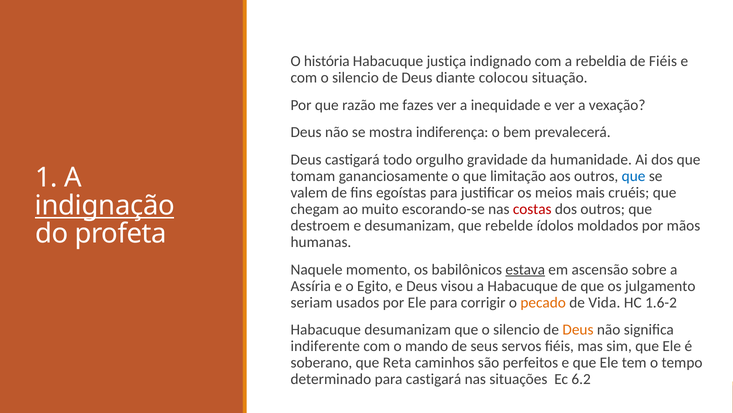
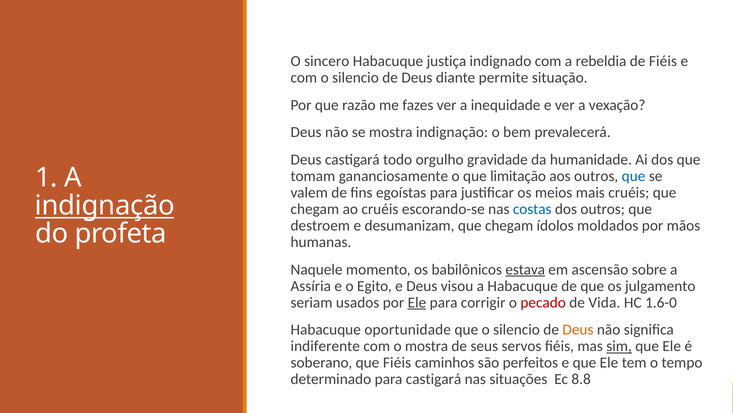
história: história -> sincero (327, 61)
colocou: colocou -> permite (504, 78)
mostra indiferença: indiferença -> indignação (452, 132)
ao muito: muito -> cruéis (380, 209)
costas colour: red -> blue (532, 209)
desumanizam que rebelde: rebelde -> chegam (509, 225)
Ele underline: none -> present (417, 302)
pecado colour: orange -> red (543, 302)
1.6-2: 1.6-2 -> 1.6-0 (661, 302)
Habacuque desumanizam: desumanizam -> oportunidade (408, 329)
o mando: mando -> mostra (427, 346)
sim underline: none -> present (619, 346)
que Reta: Reta -> Fiéis (397, 362)
6.2: 6.2 -> 8.8 (581, 379)
